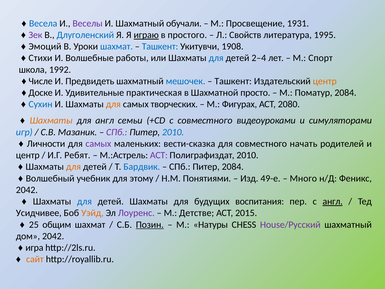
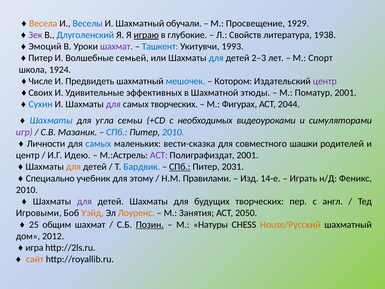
Весела colour: blue -> orange (43, 23)
Веселы colour: purple -> blue (88, 23)
1931: 1931 -> 1929 (298, 23)
простого: простого -> глубокие (187, 35)
1995: 1995 -> 1938 (325, 35)
шахмат colour: blue -> purple (116, 46)
1908: 1908 -> 1993 (233, 46)
Стихи: Стихи -> Питер (41, 58)
работы: работы -> семьей (132, 58)
2–4: 2–4 -> 2–3 (259, 58)
1992: 1992 -> 1924 (60, 70)
Ташкент: Ташкент -> Котором (233, 81)
центр colour: orange -> purple (325, 81)
Доске: Доске -> Своих (41, 93)
практическая: практическая -> эффективных (154, 93)
просто: просто -> этюды (255, 93)
Поматур 2084: 2084 -> 2001 (345, 93)
для colour: orange -> purple (113, 104)
2080: 2080 -> 2044 (289, 104)
Шахматы colour: orange -> blue (51, 120)
для англ: англ -> угла (105, 120)
с совместного: совместного -> необходимых (205, 120)
игр colour: blue -> purple (24, 132)
СПб colour: purple -> blue (117, 132)
самых colour: purple -> blue (98, 144)
начать: начать -> шашки (304, 144)
Ребят: Ребят -> Идею (77, 155)
Полиграфиздат 2010: 2010 -> 2001 (247, 155)
СПб underline: none -> present (180, 167)
Питер 2084: 2084 -> 2031 (233, 167)
Волшебный: Волшебный -> Специально (50, 178)
Понятиями: Понятиями -> Правилами (207, 178)
49-е: 49-е -> 14-е (270, 178)
Много: Много -> Играть (303, 178)
2042: 2042 -> 2010 (27, 190)
для colour: blue -> purple (84, 201)
будущих воспитания: воспитания -> творческих (260, 201)
англ underline: present -> none (333, 201)
Усидчивее: Усидчивее -> Игровыми (39, 213)
Лоуренс colour: purple -> orange (136, 213)
Детстве: Детстве -> Занятия (197, 213)
2015: 2015 -> 2050 (246, 213)
House/Русский colour: purple -> orange (290, 224)
дом 2042: 2042 -> 2012 (53, 236)
